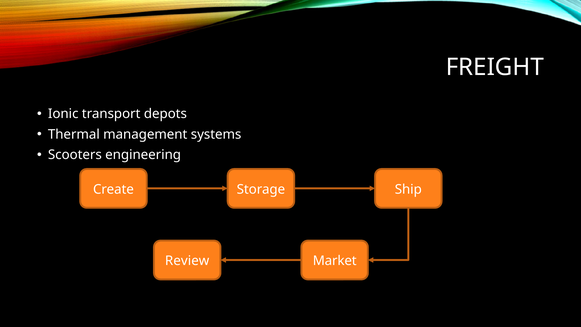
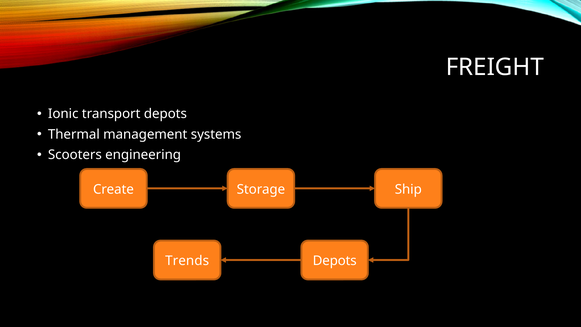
Review: Review -> Trends (187, 261)
Market: Market -> Depots (335, 261)
